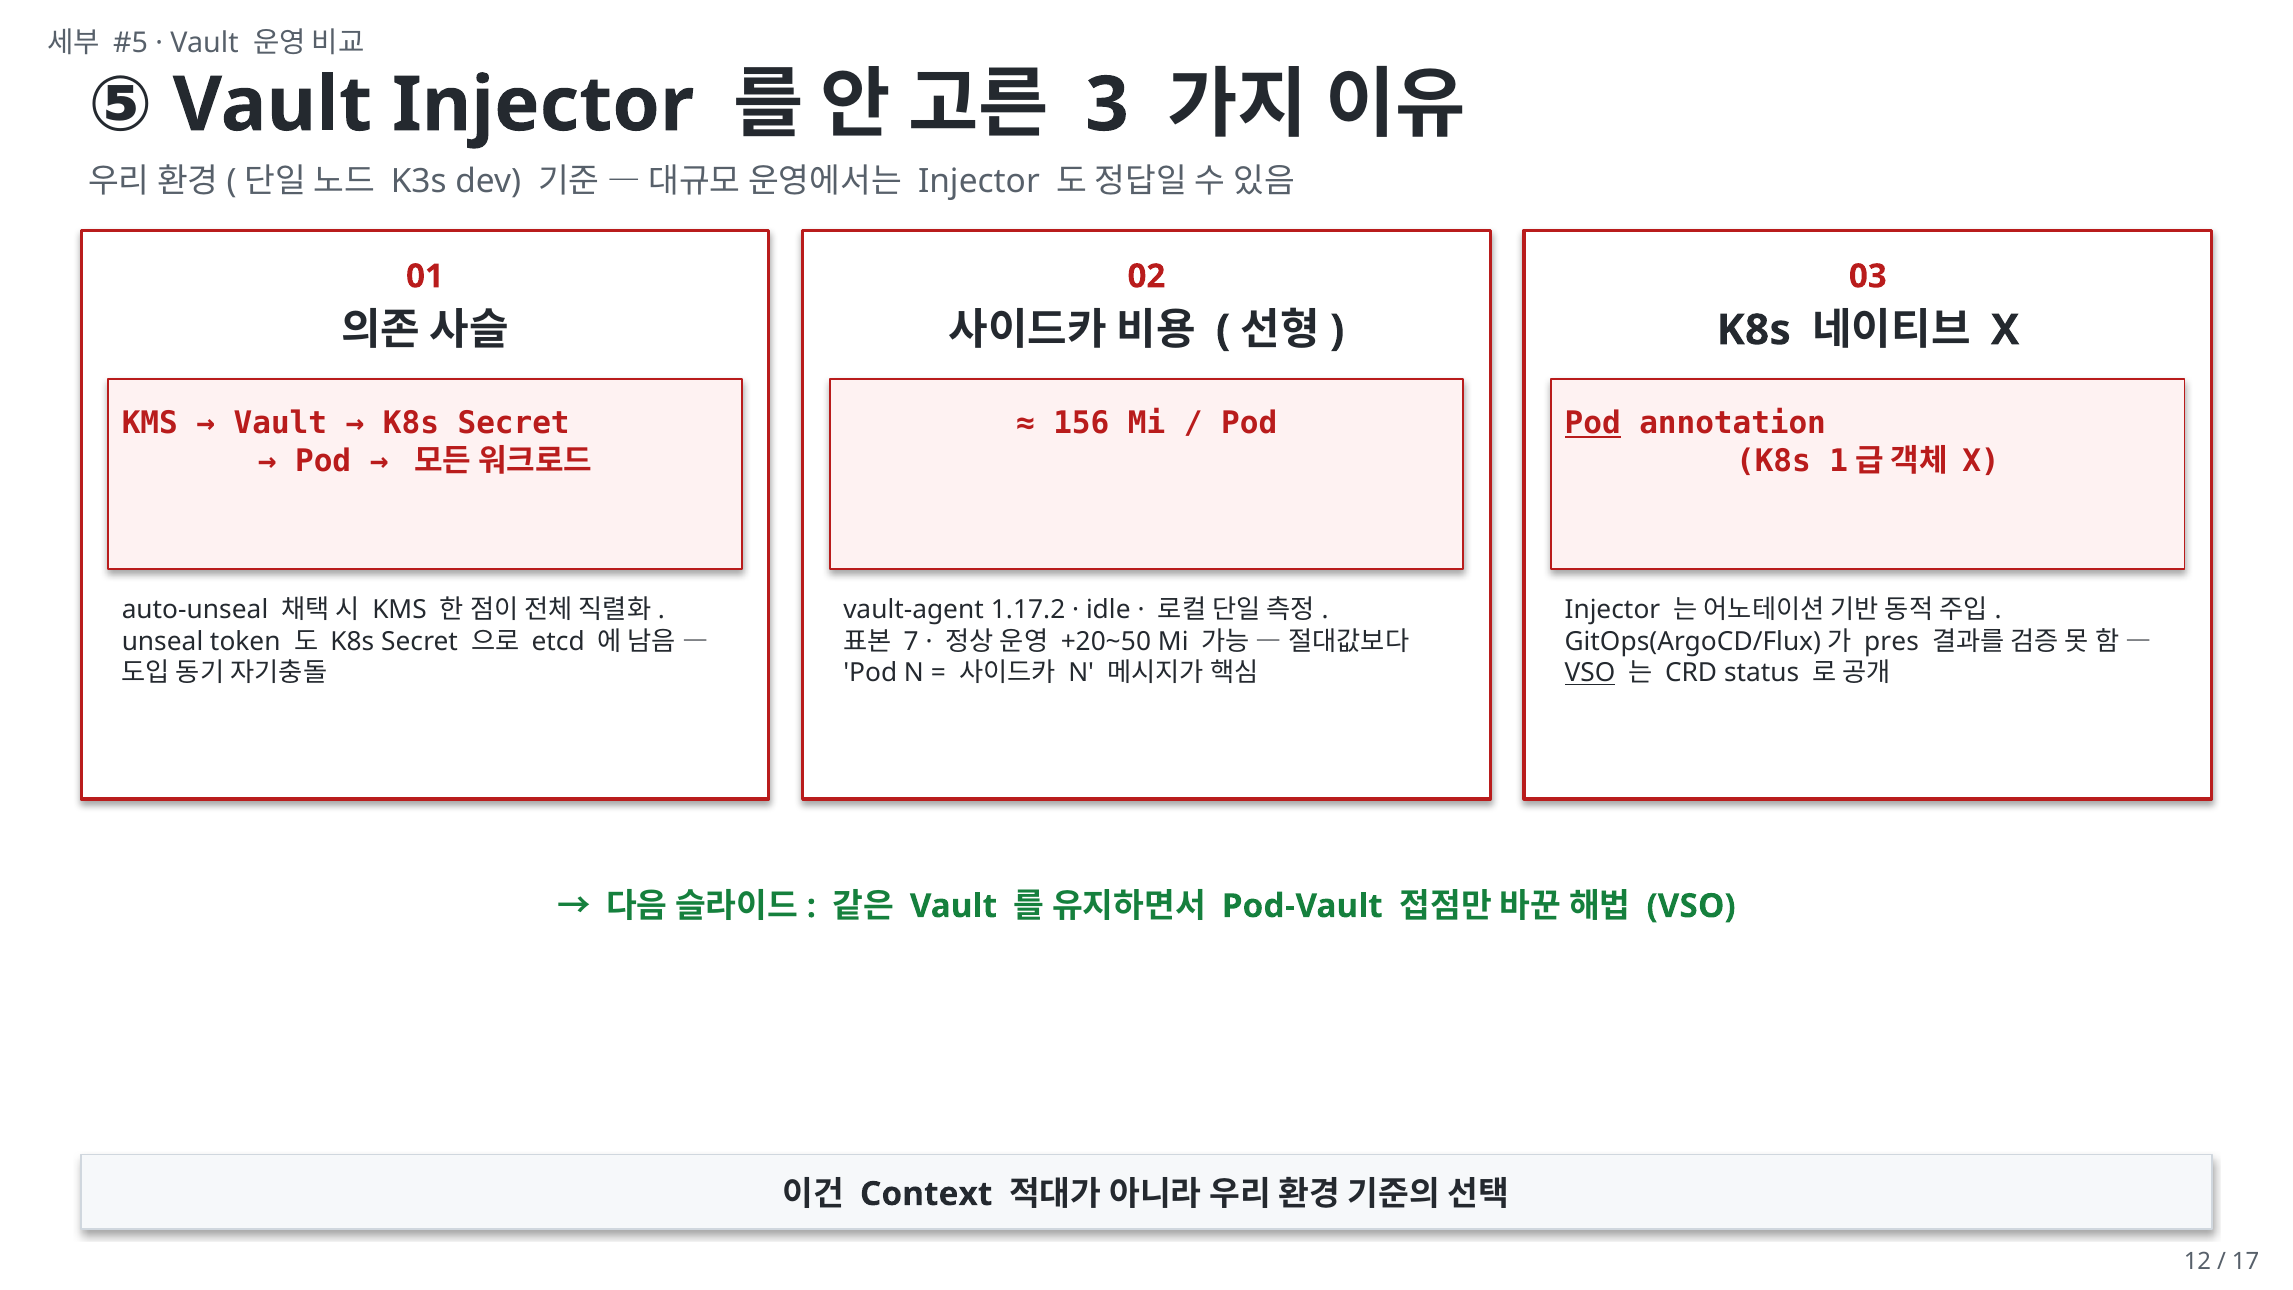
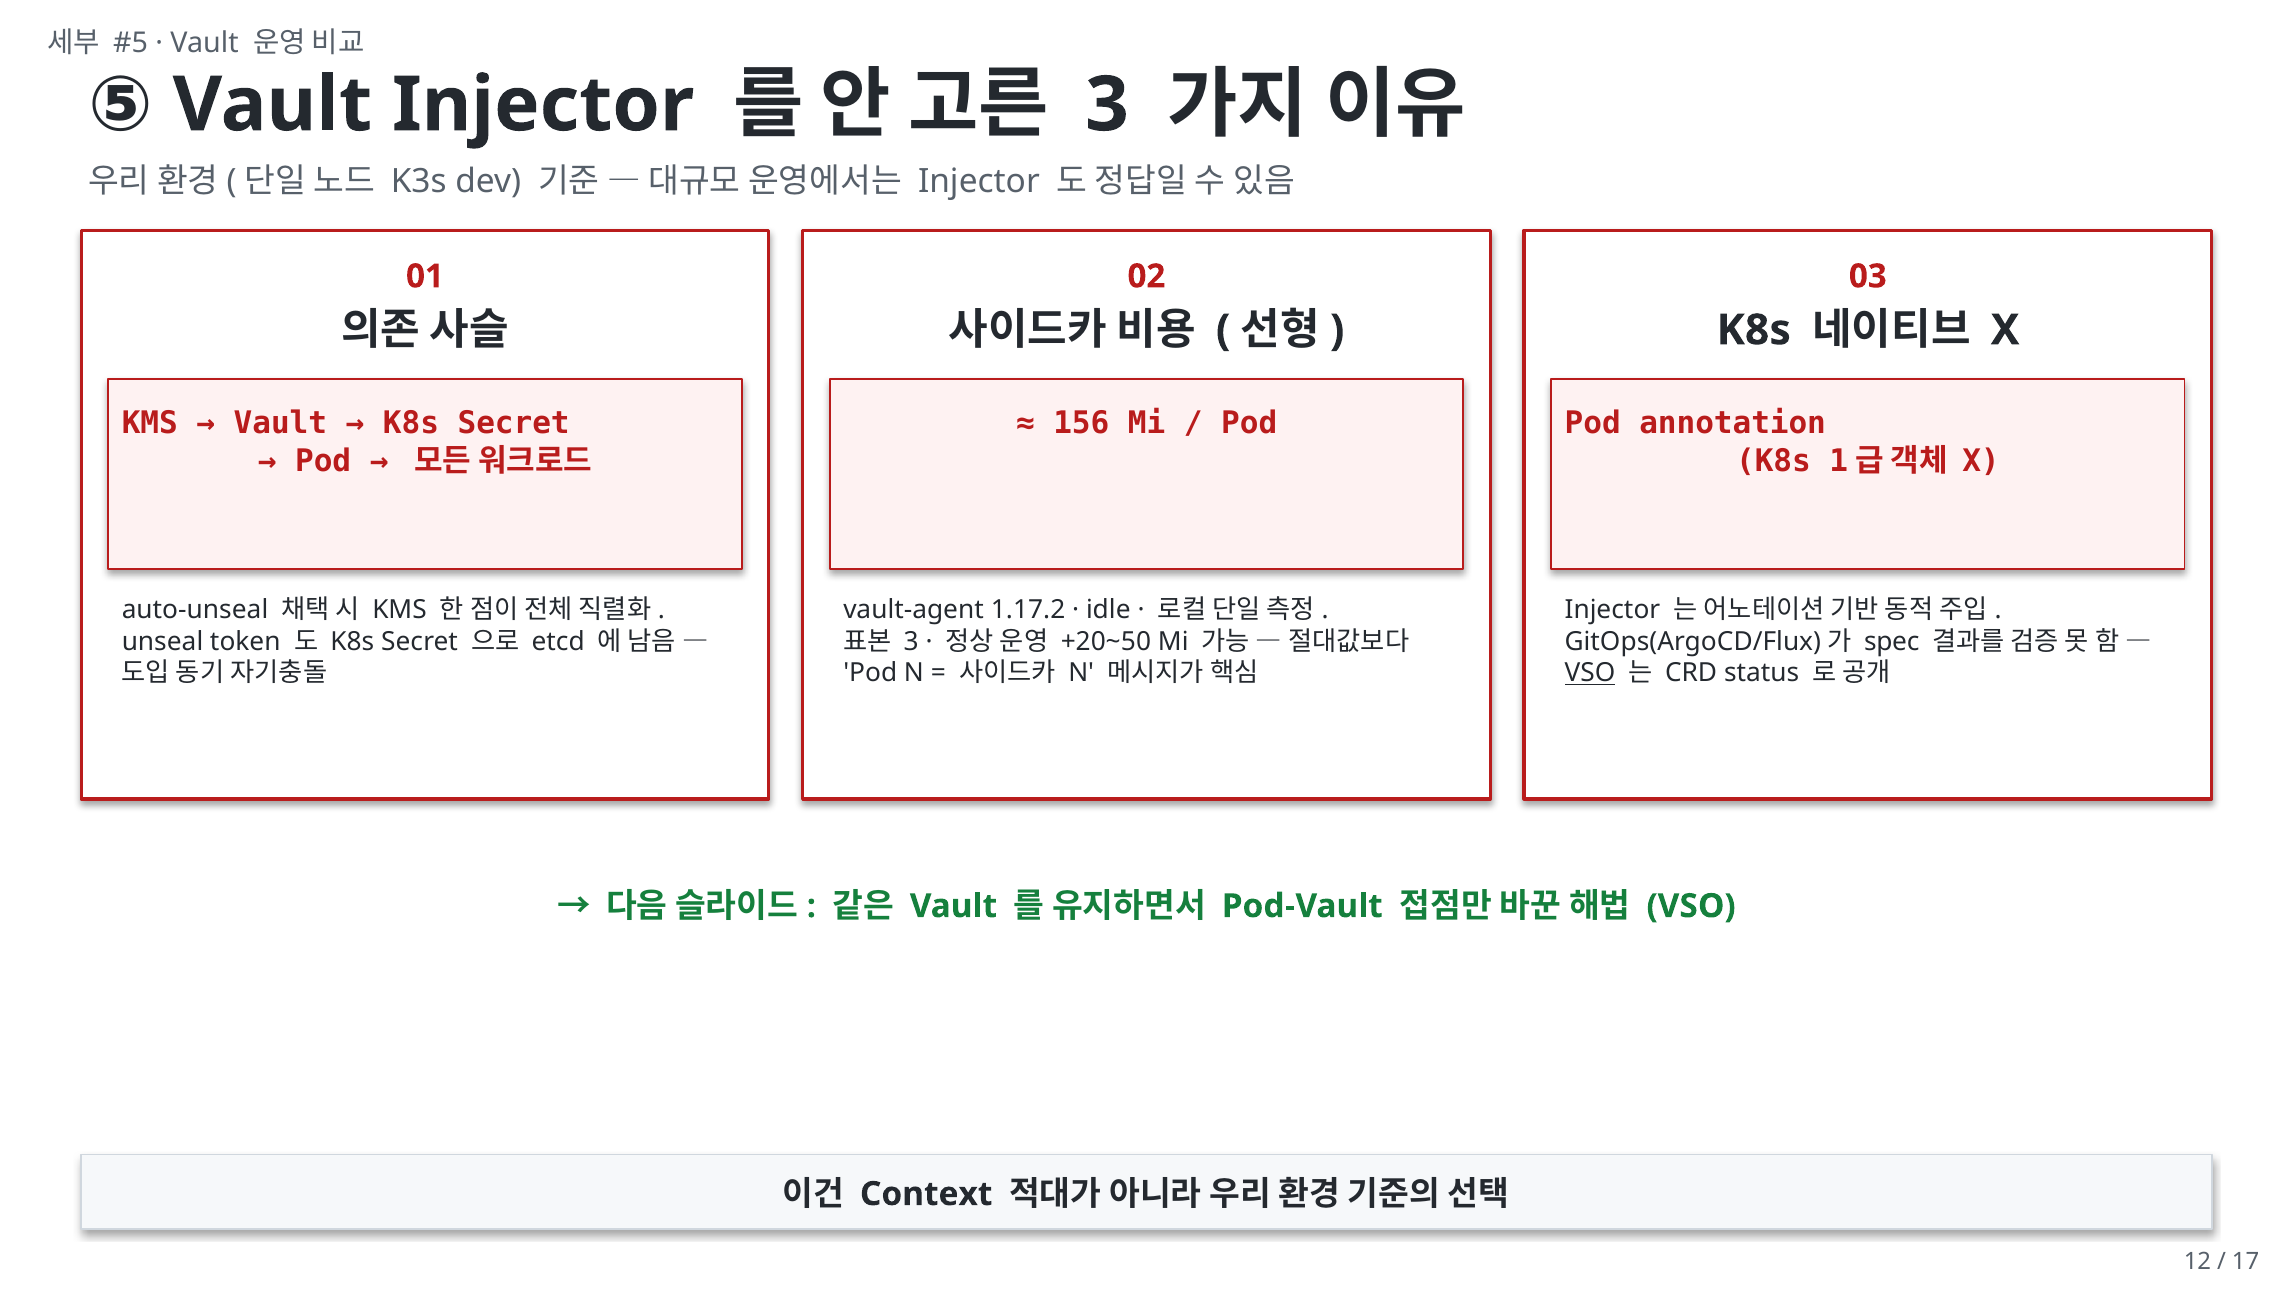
Pod underline: present -> none (1593, 424)
7: 7 -> 3 (911, 642)
pres: pres -> spec (1892, 642)
